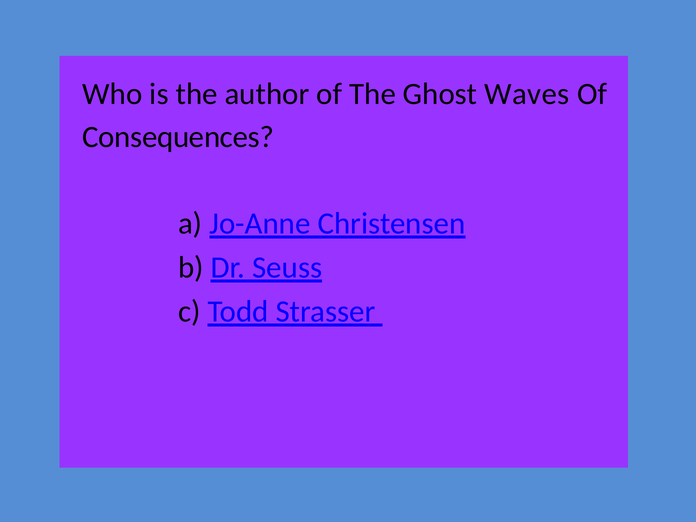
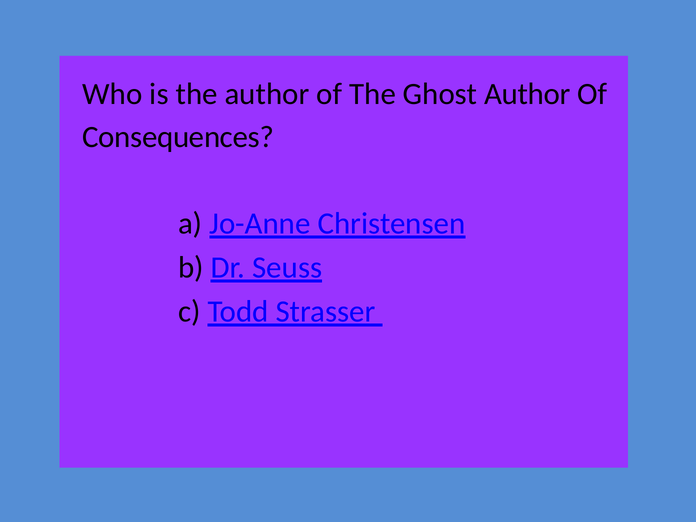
Ghost Waves: Waves -> Author (527, 94)
